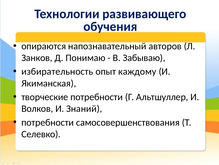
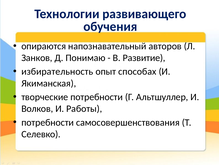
Забываю: Забываю -> Развитие (144, 58)
каждому: каждому -> способах (137, 71)
Знаний: Знаний -> Работы (84, 108)
